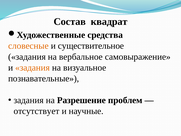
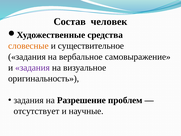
квадрат: квадрат -> человек (109, 22)
задания colour: orange -> purple (33, 67)
познавательные: познавательные -> оригинальность (44, 78)
